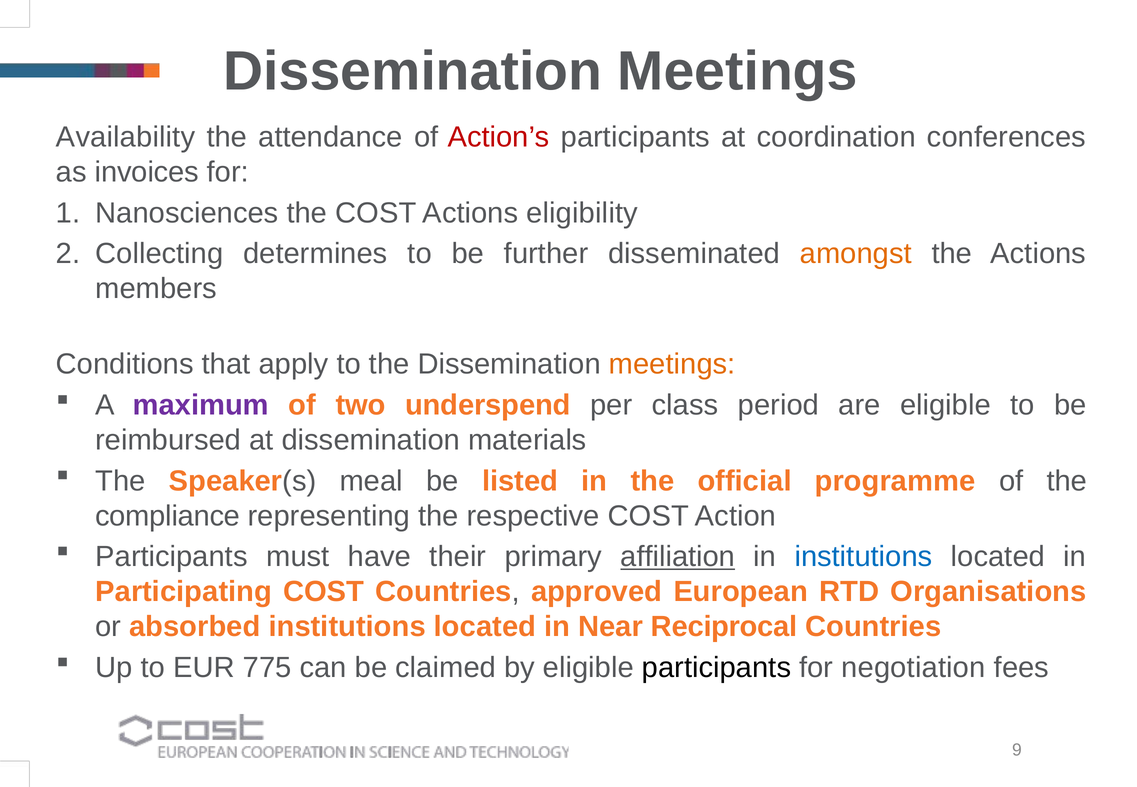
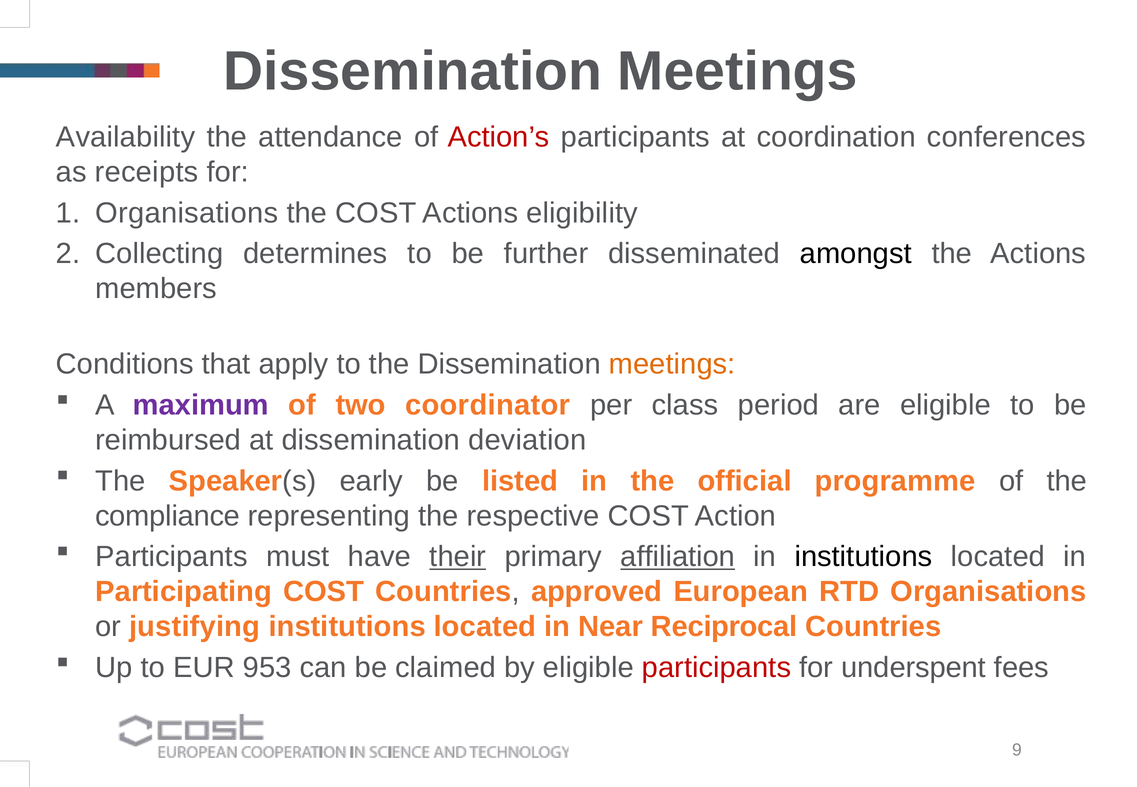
invoices: invoices -> receipts (147, 172)
Nanosciences: Nanosciences -> Organisations (187, 213)
amongst colour: orange -> black (856, 254)
underspend: underspend -> coordinator (488, 405)
materials: materials -> deviation (527, 440)
meal: meal -> early (371, 481)
their underline: none -> present (458, 557)
institutions colour: blue -> black (863, 557)
absorbed: absorbed -> justifying (195, 627)
775: 775 -> 953 (267, 668)
participants colour: black -> red (717, 668)
negotiation: negotiation -> underspent (914, 668)
